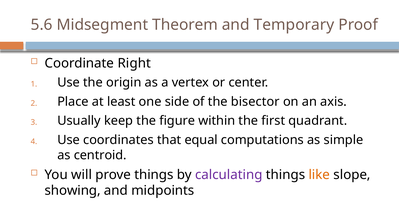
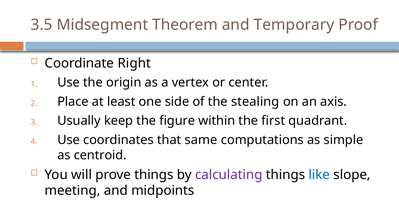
5.6: 5.6 -> 3.5 (42, 25)
bisector: bisector -> stealing (255, 102)
equal: equal -> same (201, 140)
like colour: orange -> blue (319, 175)
showing: showing -> meeting (73, 191)
